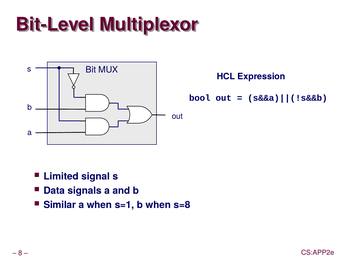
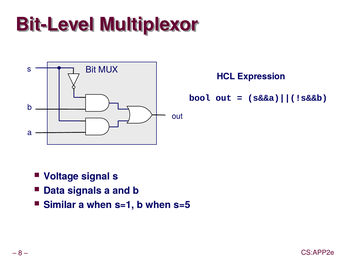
Limited: Limited -> Voltage (61, 177)
s=8: s=8 -> s=5 (182, 205)
